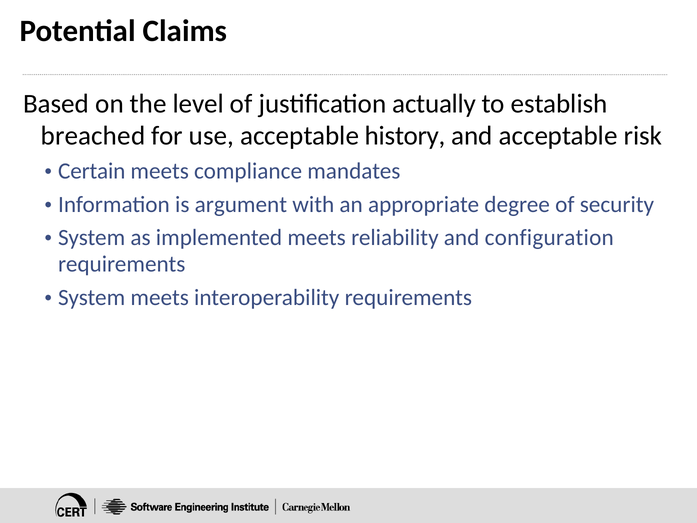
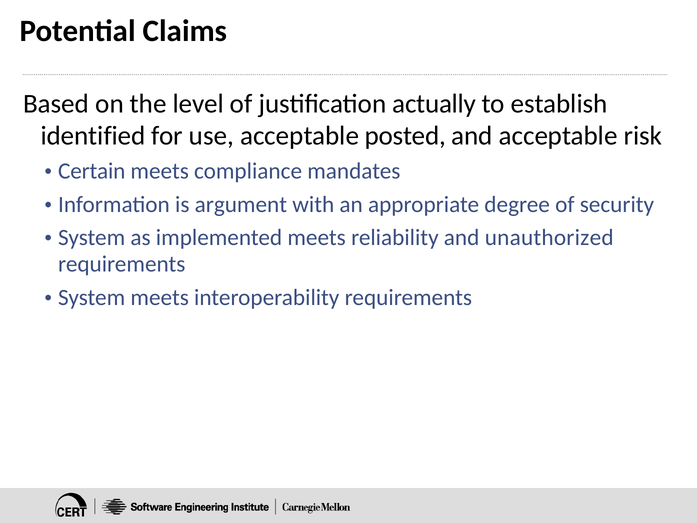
breached: breached -> identified (93, 136)
history: history -> posted (405, 136)
configuration: configuration -> unauthorized (549, 238)
